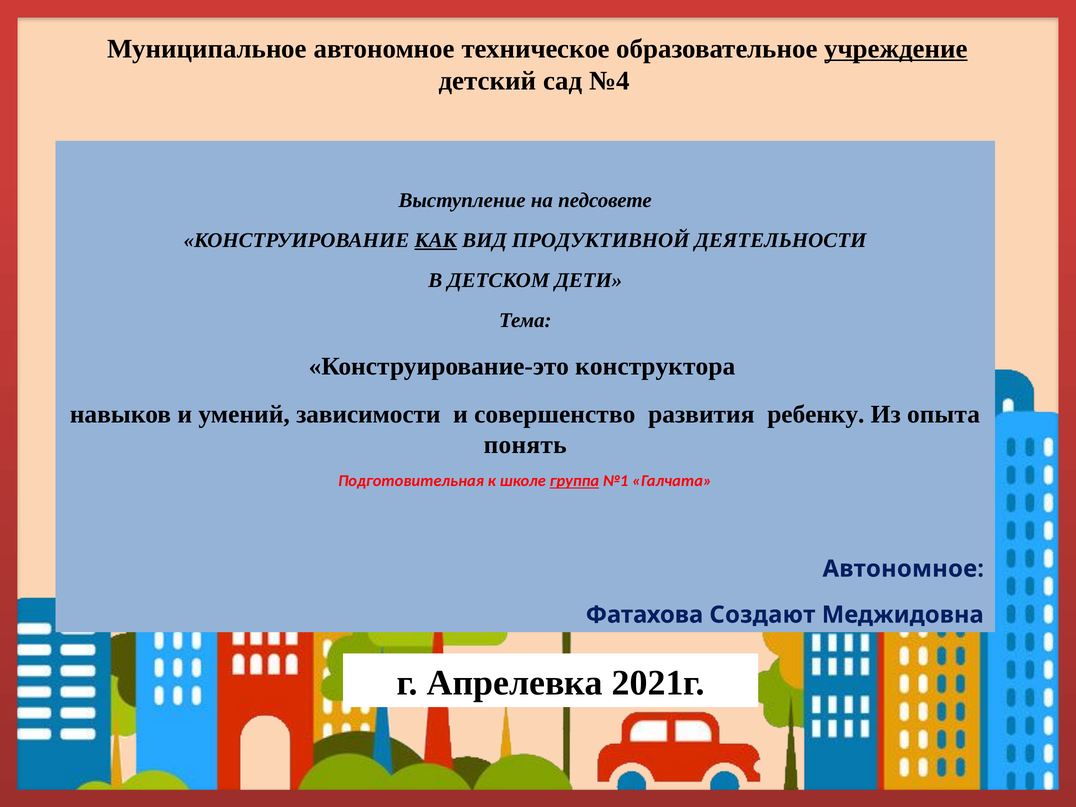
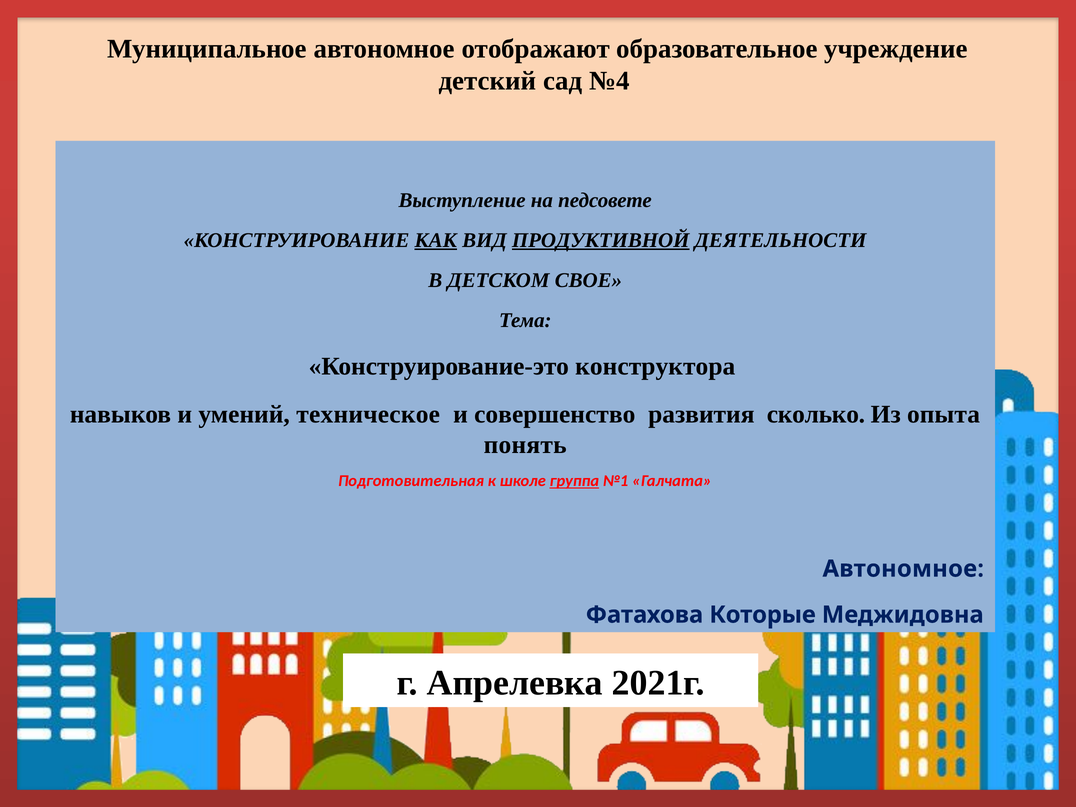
техническое: техническое -> отображают (536, 49)
учреждение underline: present -> none (896, 49)
ПРОДУКТИВНОЙ underline: none -> present (601, 240)
ДЕТИ: ДЕТИ -> СВОЕ (588, 280)
зависимости: зависимости -> техническое (368, 414)
ребенку: ребенку -> сколько (816, 414)
Создают: Создают -> Которые (763, 615)
